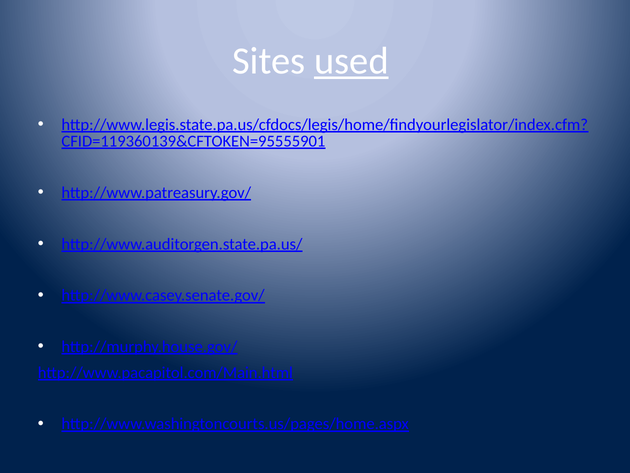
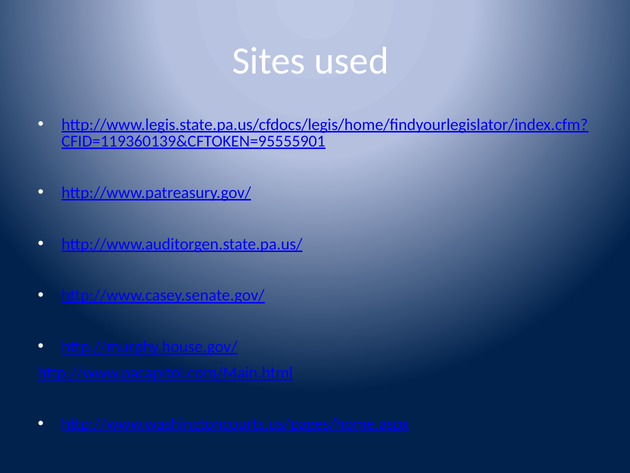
used underline: present -> none (351, 61)
